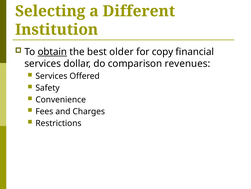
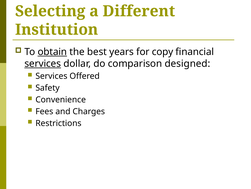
older: older -> years (122, 52)
services underline: none -> present (43, 63)
revenues: revenues -> designed (187, 63)
